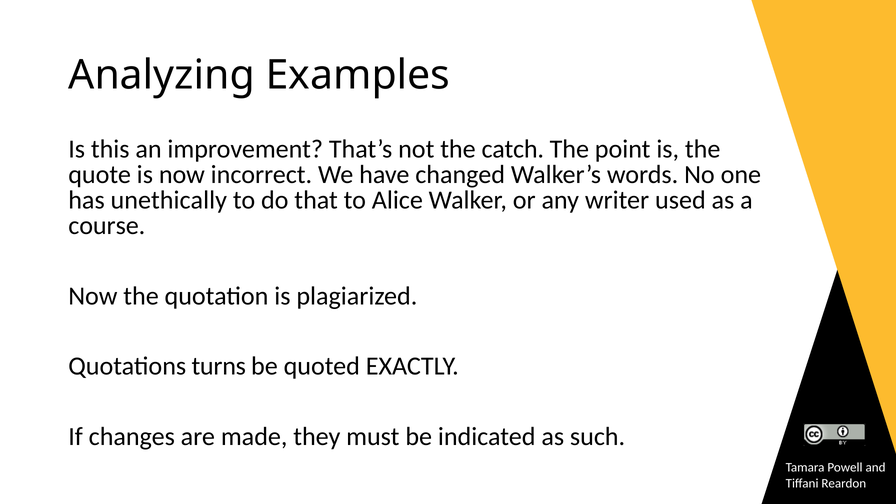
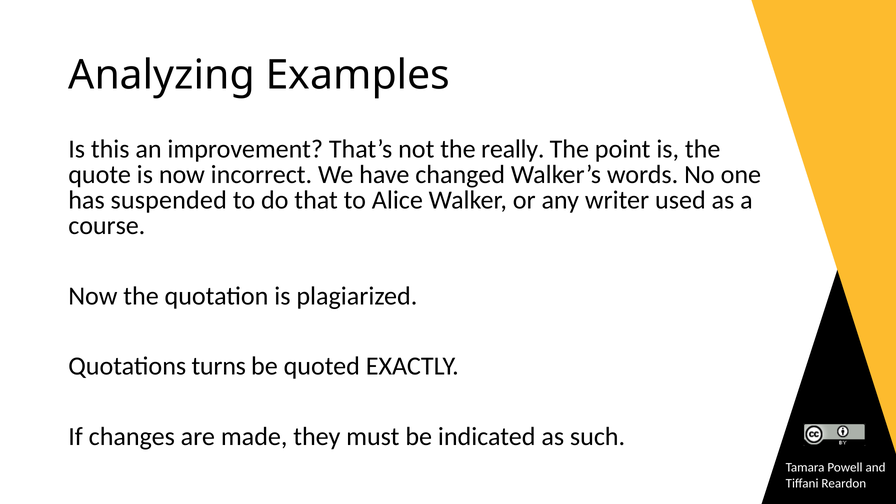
catch: catch -> really (513, 149)
unethically: unethically -> suspended (169, 200)
